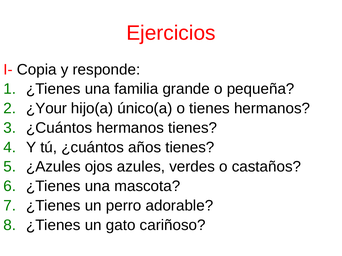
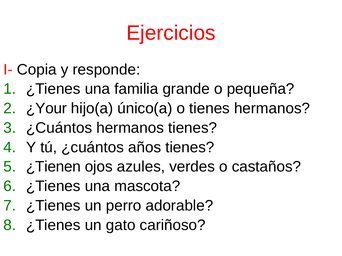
¿Azules: ¿Azules -> ¿Tienen (53, 167)
